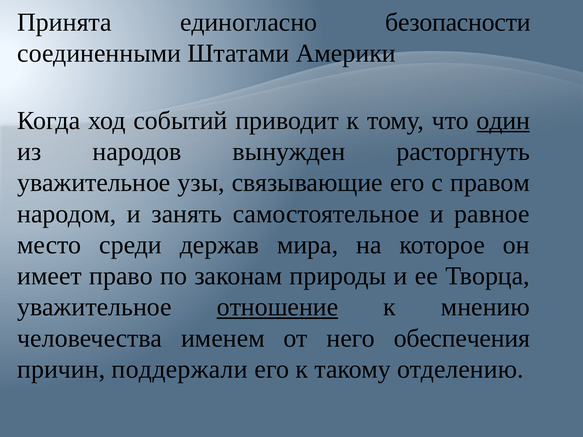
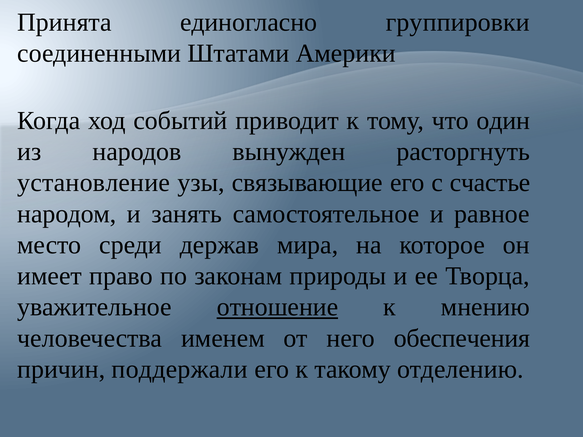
безопасности: безопасности -> группировки (458, 22)
один underline: present -> none (503, 121)
уважительное: уважительное -> установление (94, 183)
правом: правом -> счастье (490, 183)
